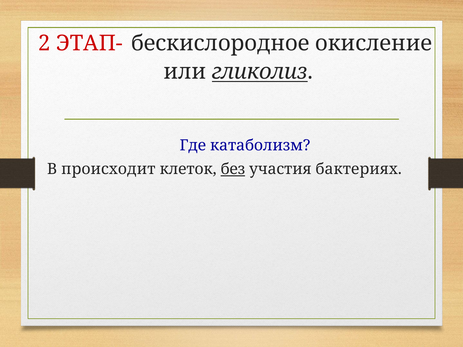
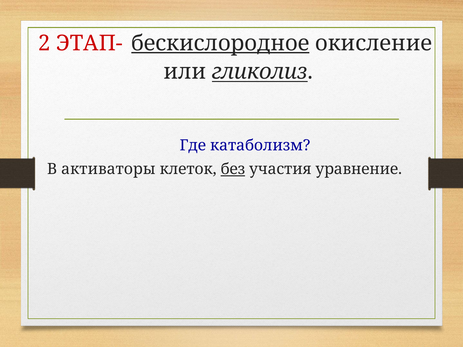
бескислородное underline: none -> present (220, 43)
происходит: происходит -> активаторы (108, 169)
бактериях: бактериях -> уравнение (359, 169)
